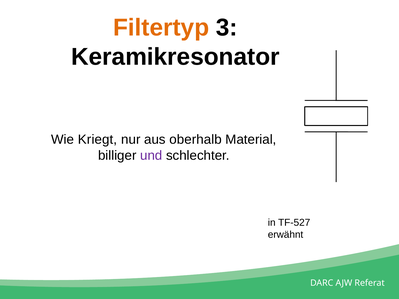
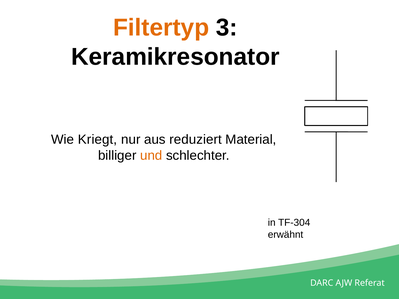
oberhalb: oberhalb -> reduziert (196, 140)
und colour: purple -> orange (151, 156)
TF-527: TF-527 -> TF-304 (294, 223)
